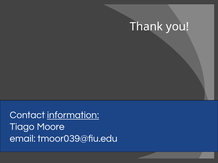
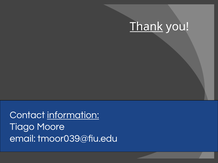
Thank underline: none -> present (146, 27)
